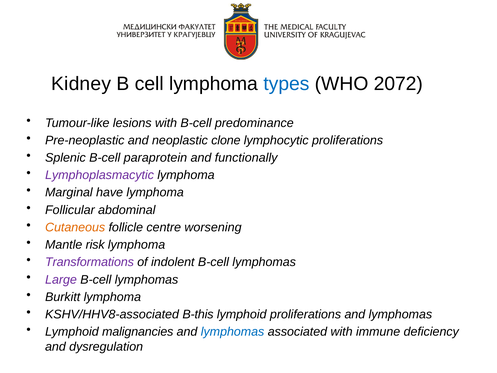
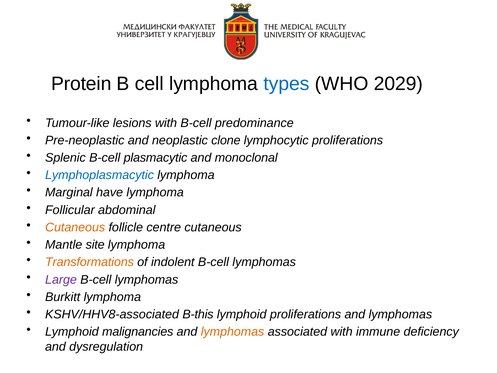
Kidney: Kidney -> Protein (81, 84)
2072: 2072 -> 2029 (398, 84)
paraprotein: paraprotein -> plasmacytic (156, 158)
functionally: functionally -> monoclonal (246, 158)
Lymphoplasmacytic colour: purple -> blue (100, 175)
centre worsening: worsening -> cutaneous (213, 227)
risk: risk -> site (95, 245)
Transformations colour: purple -> orange (90, 262)
lymphomas colour: blue -> orange (233, 332)
